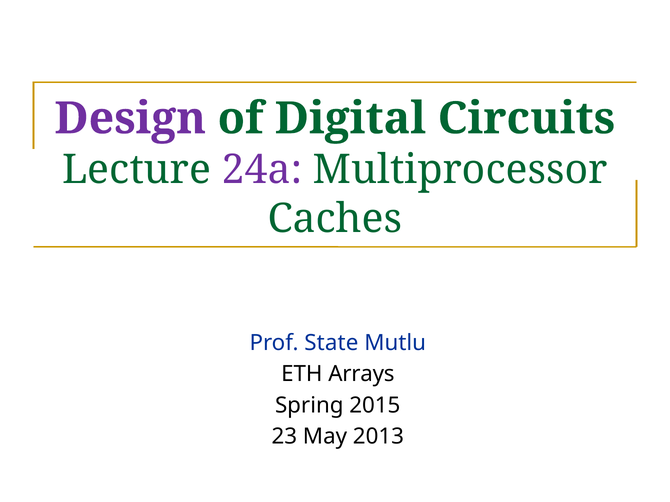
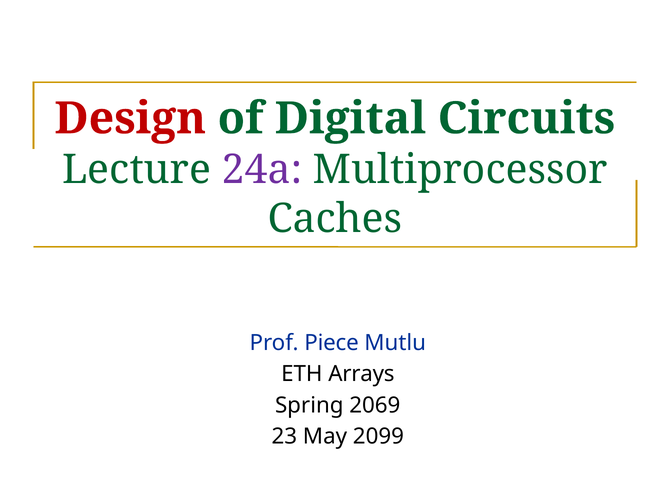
Design colour: purple -> red (130, 119)
State: State -> Piece (332, 343)
2015: 2015 -> 2069 (375, 406)
2013: 2013 -> 2099 (378, 437)
